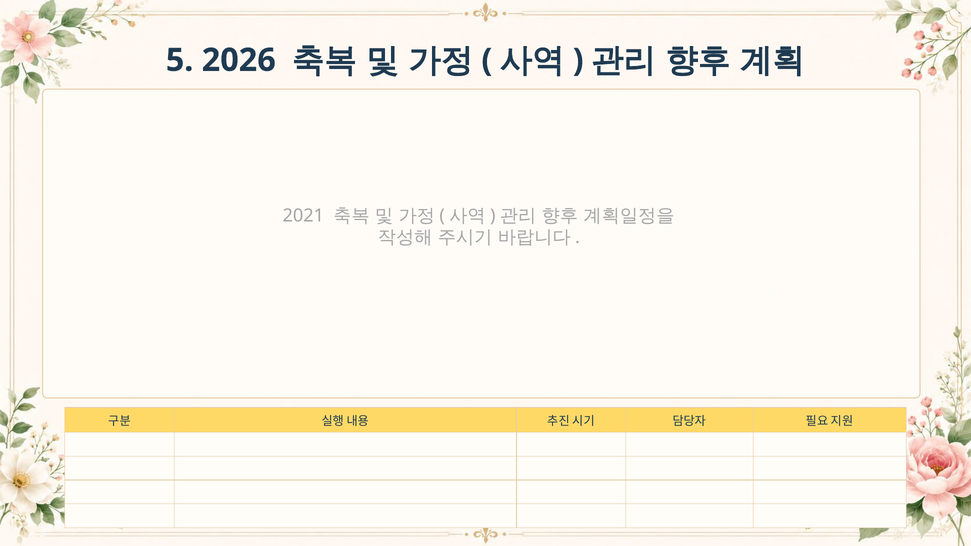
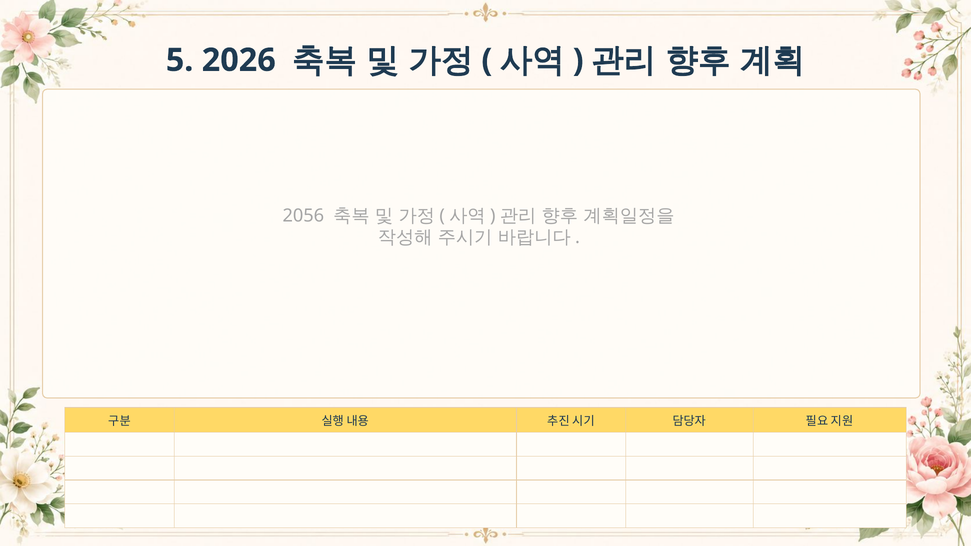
2021: 2021 -> 2056 (303, 216)
